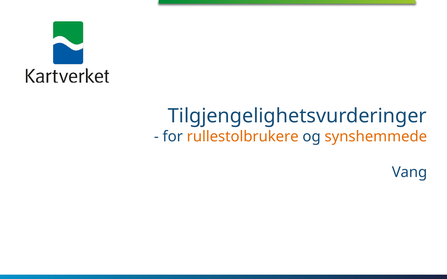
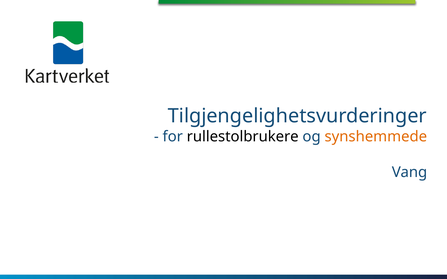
rullestolbrukere colour: orange -> black (243, 137)
